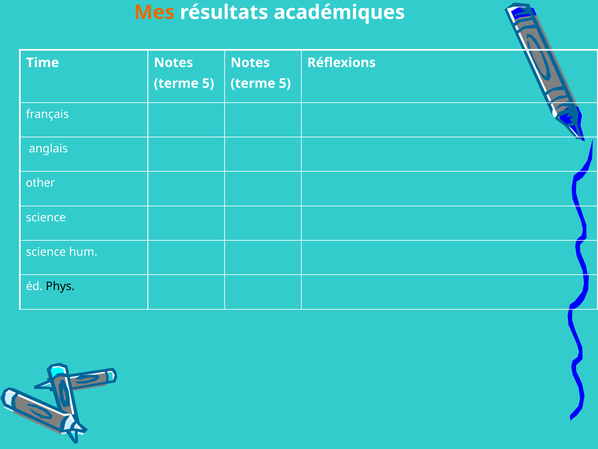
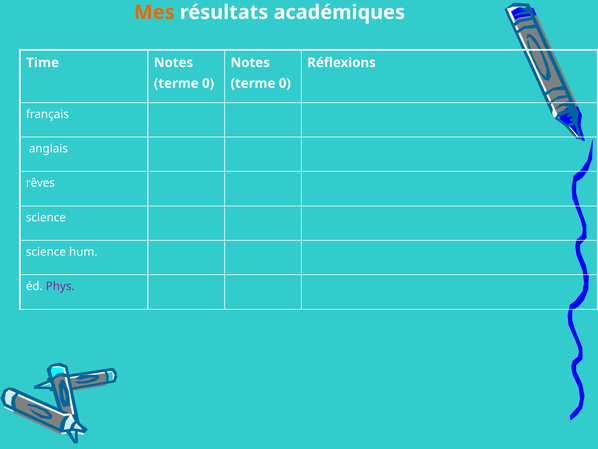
5: 5 -> 0 (208, 83)
5: 5 -> 0 (285, 83)
other: other -> rêves (40, 183)
Phys colour: black -> purple (60, 286)
